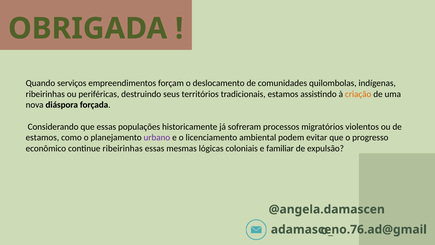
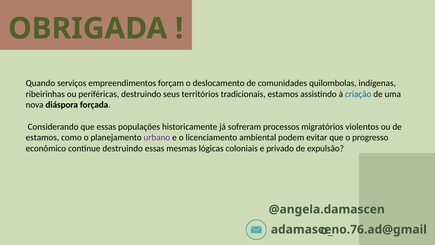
criação colour: orange -> blue (358, 94)
continue ribeirinhas: ribeirinhas -> destruindo (123, 148)
familiar: familiar -> privado (280, 148)
